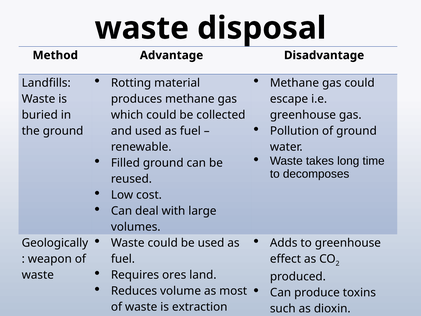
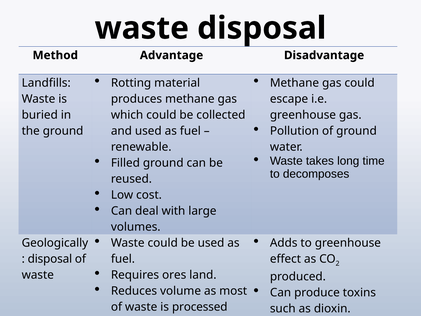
weapon: weapon -> disposal (50, 259)
extraction: extraction -> processed (200, 307)
